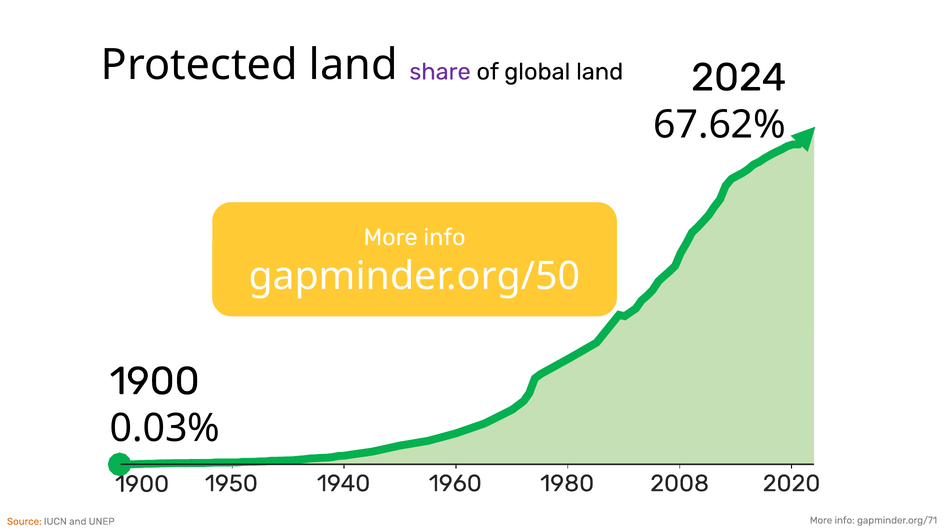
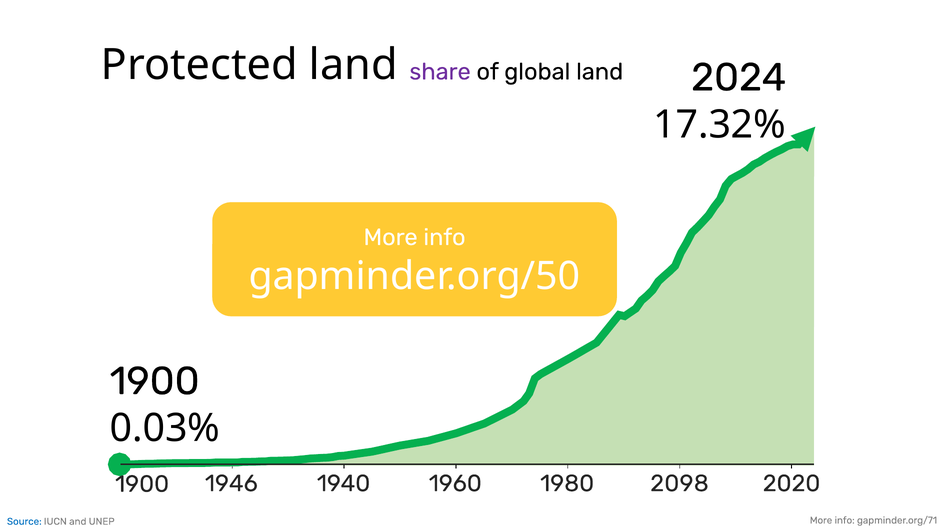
67.62%: 67.62% -> 17.32% (720, 125)
1950: 1950 -> 1946 (231, 483)
2008: 2008 -> 2098 (679, 483)
Source colour: orange -> blue (24, 521)
